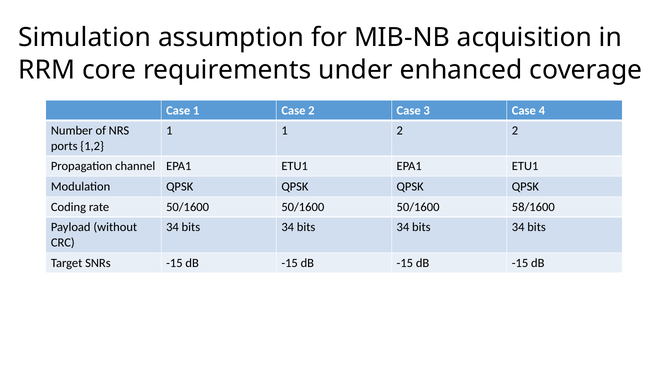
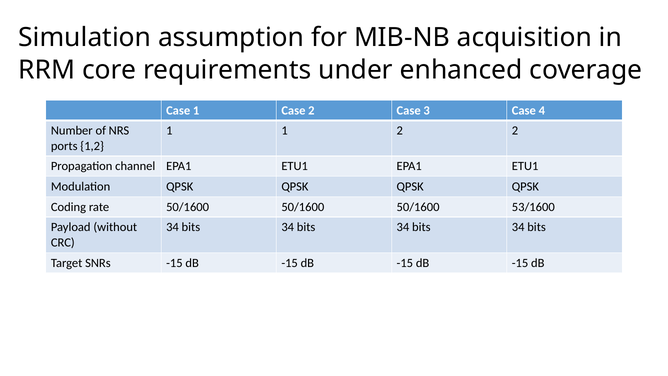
58/1600: 58/1600 -> 53/1600 (533, 207)
